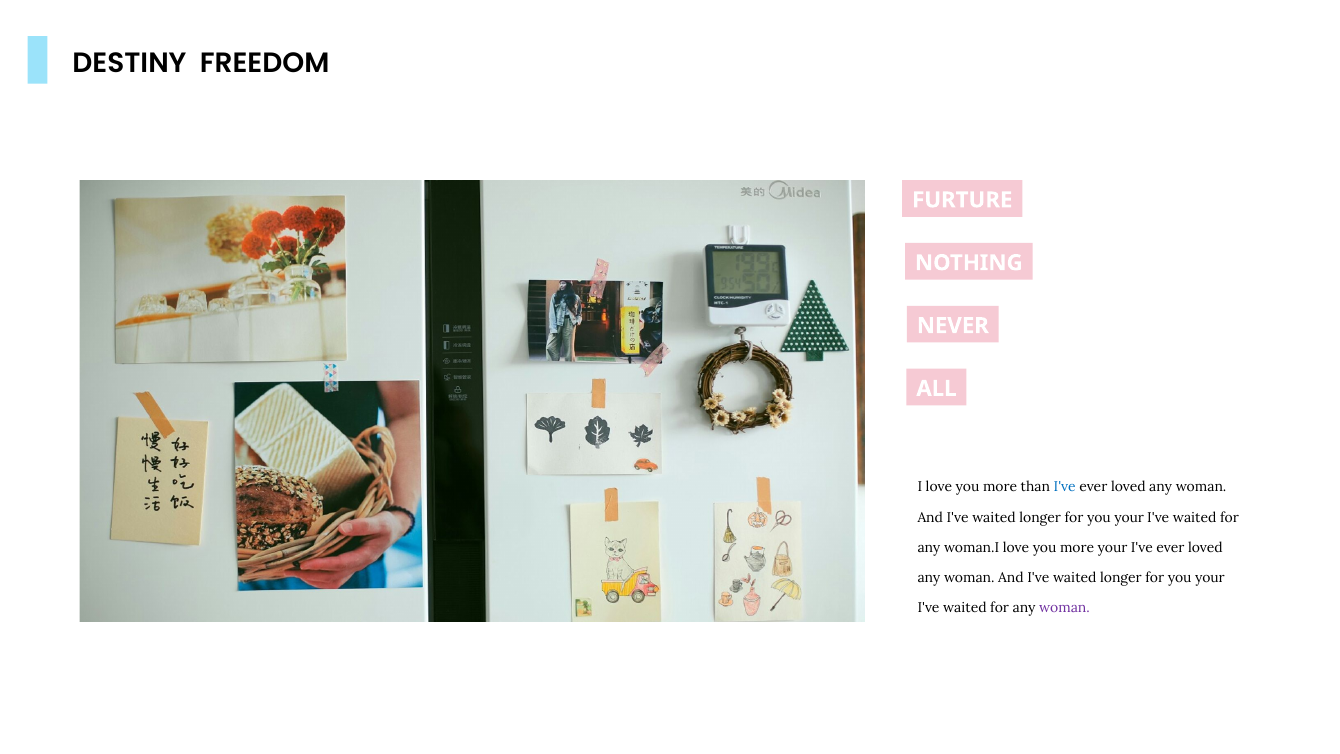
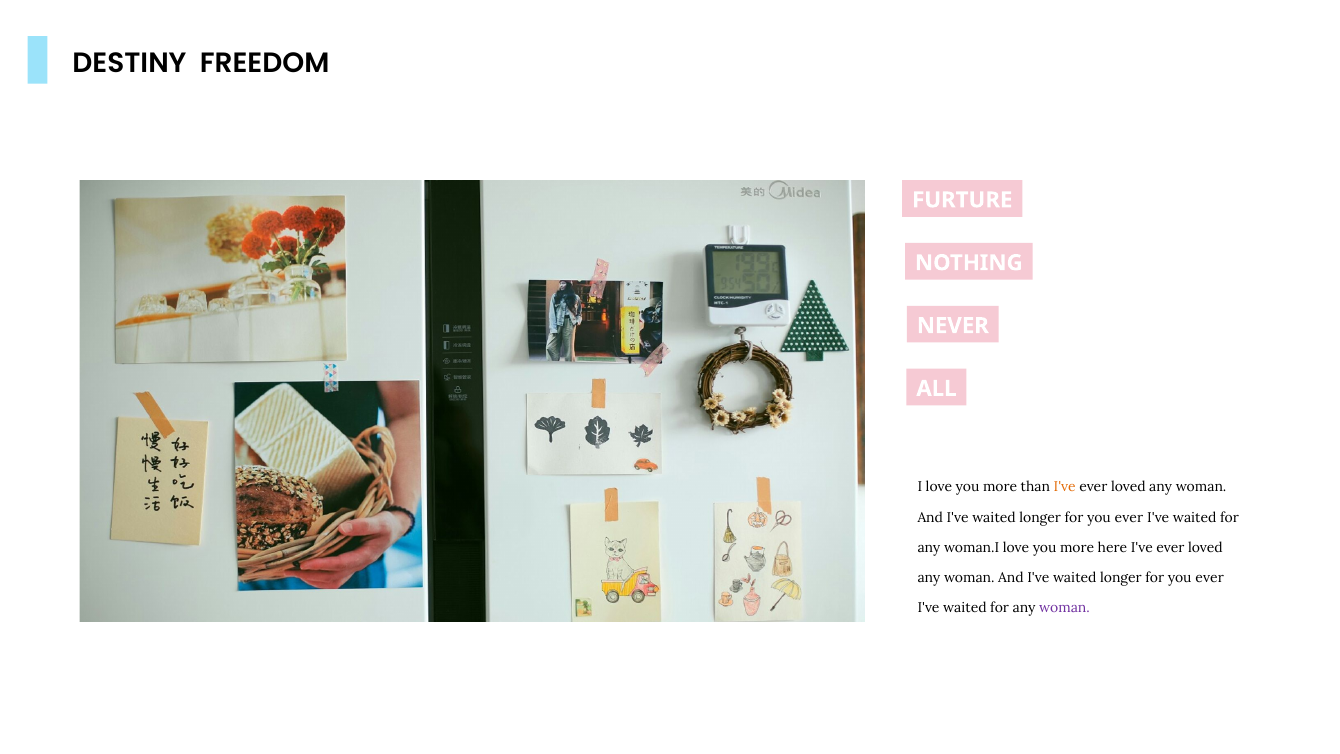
I've colour: blue -> orange (1065, 487)
your: your -> ever (1129, 517)
more your: your -> here (1112, 548)
your: your -> ever (1210, 578)
